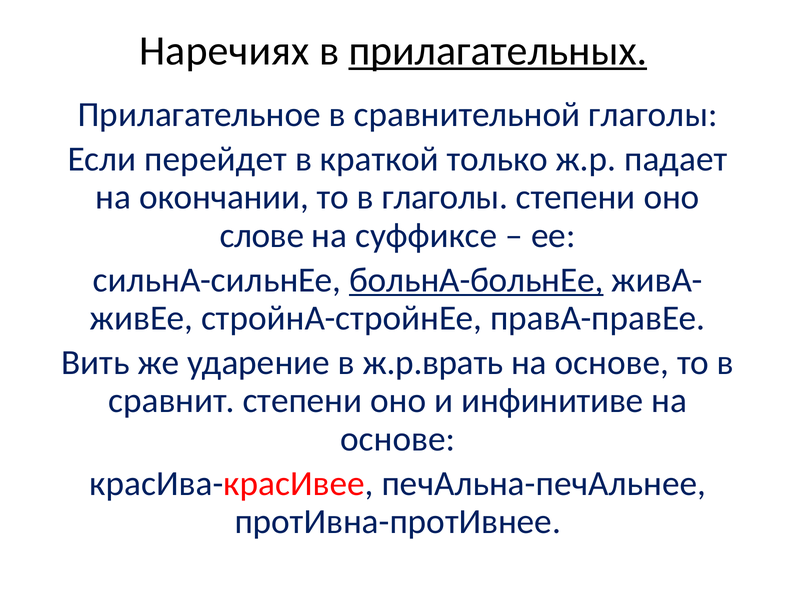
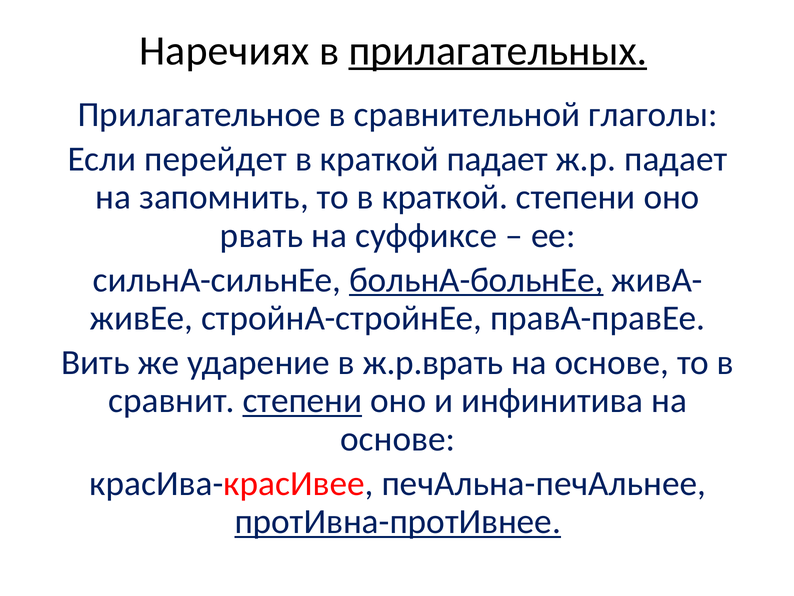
краткой только: только -> падает (497, 159)
окончании: окончании -> запомнить (224, 197)
то в глаголы: глаголы -> краткой (445, 197)
слове: слове -> рвать (262, 235)
степени underline: none -> present (302, 400)
инфинитиве: инфинитиве -> инфинитива (552, 400)
протИвна-протИвнее underline: none -> present (398, 521)
